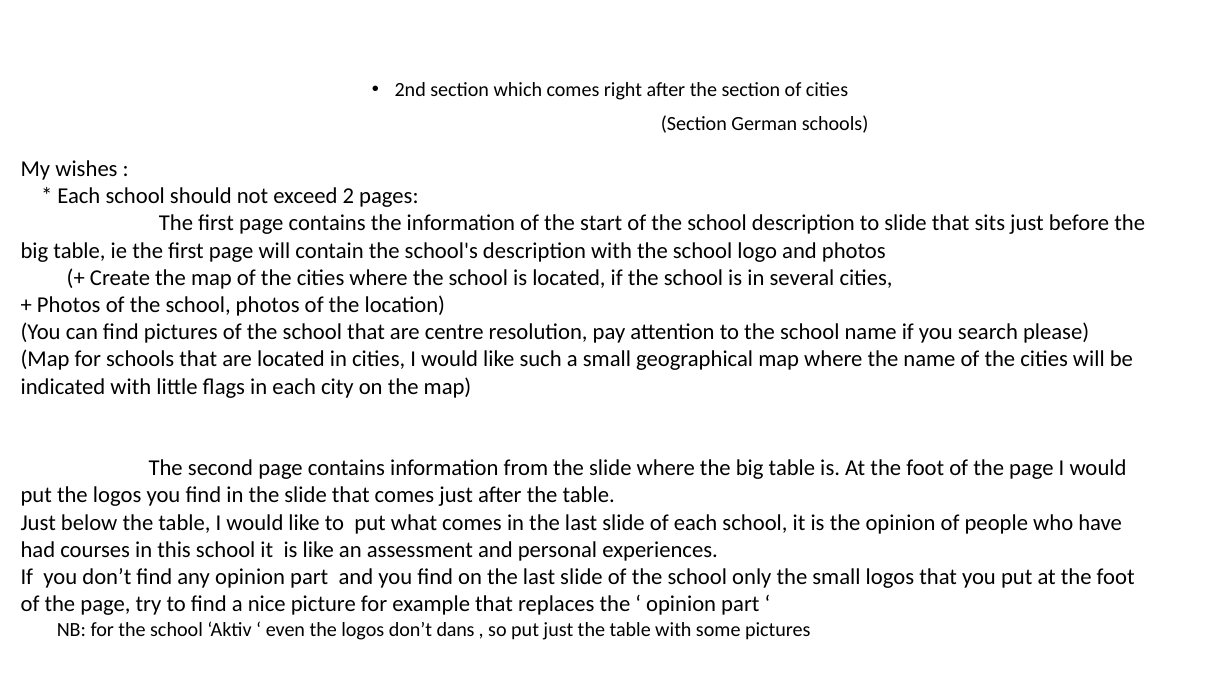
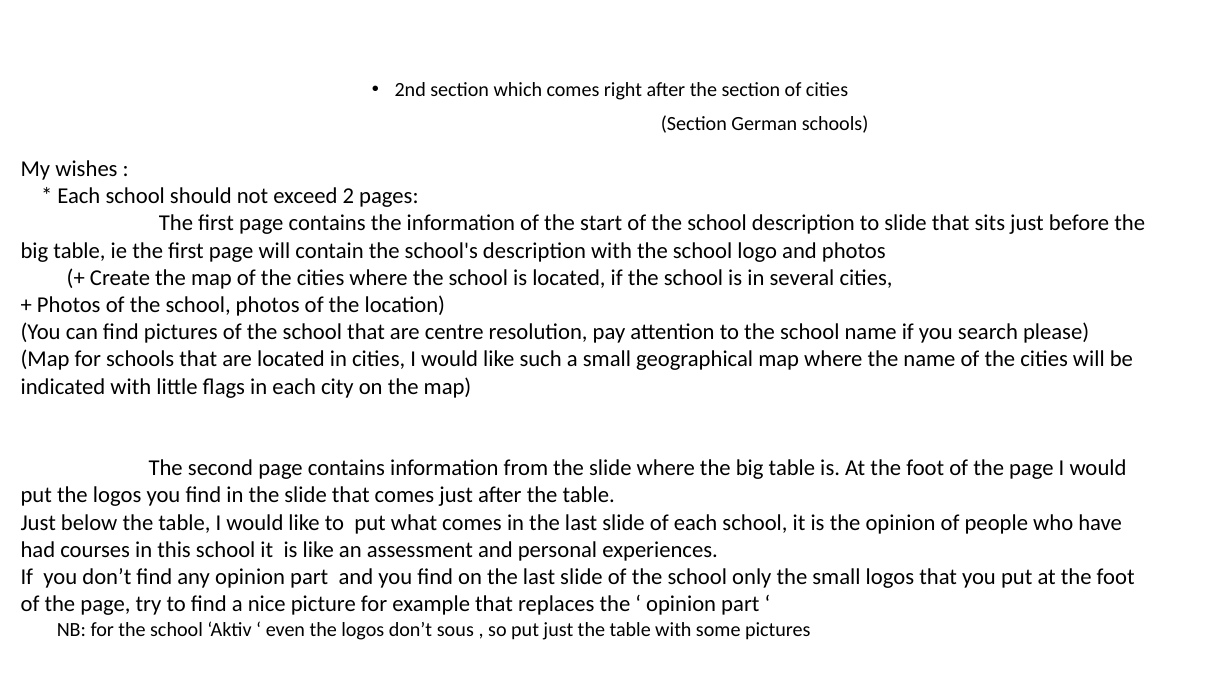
dans: dans -> sous (455, 630)
